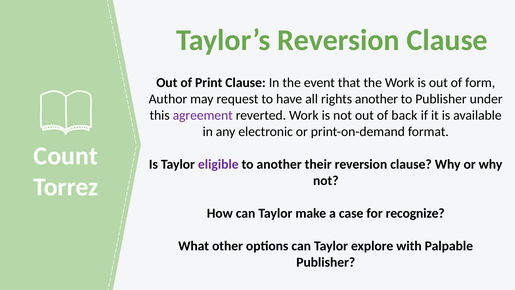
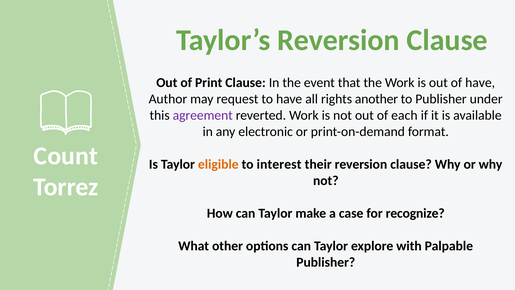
of form: form -> have (480, 83)
back: back -> each (404, 115)
eligible colour: purple -> orange (218, 164)
to another: another -> interest (279, 164)
